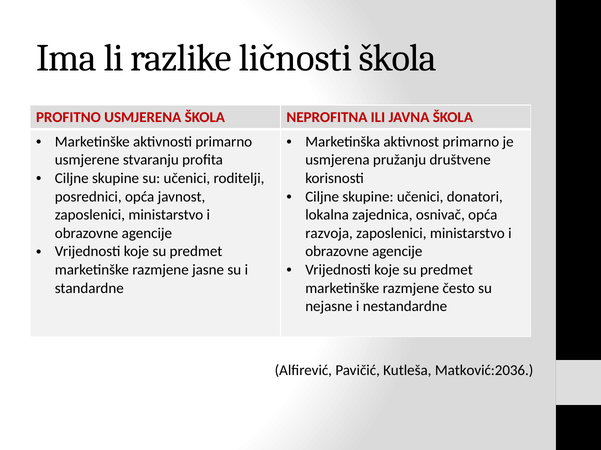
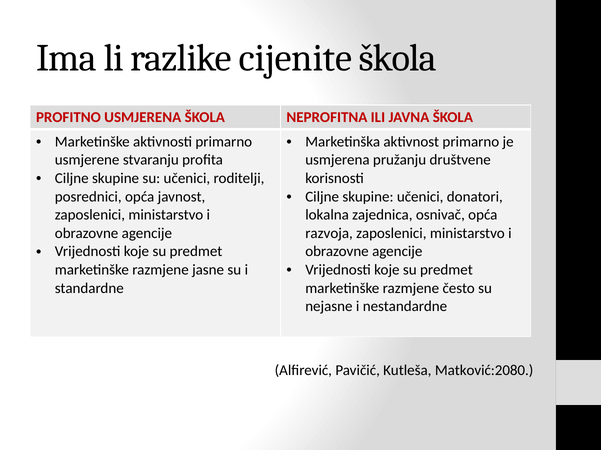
ličnosti: ličnosti -> cijenite (295, 58)
Matković:2036: Matković:2036 -> Matković:2080 (484, 371)
